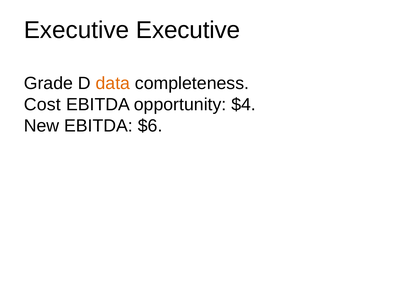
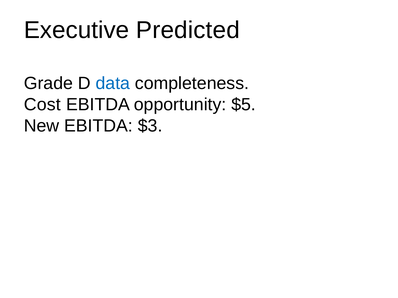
Executive Executive: Executive -> Predicted (188, 30)
data colour: orange -> blue (113, 83)
$4: $4 -> $5 (244, 105)
$6: $6 -> $3 (150, 126)
